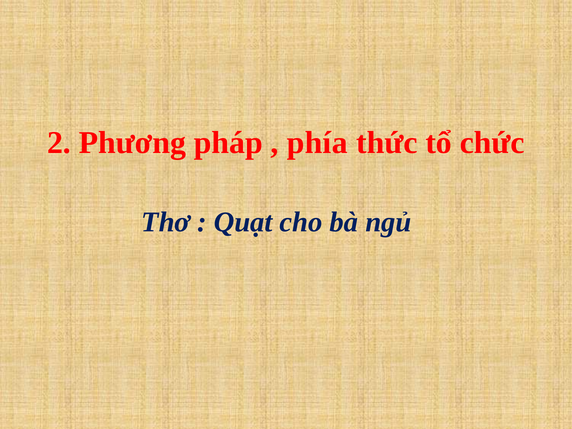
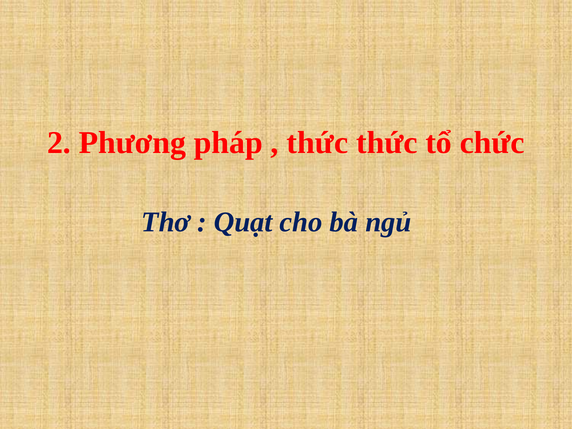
phía: phía -> thức (317, 143)
